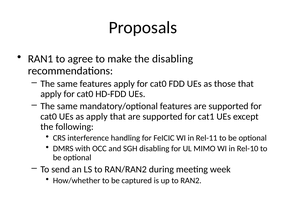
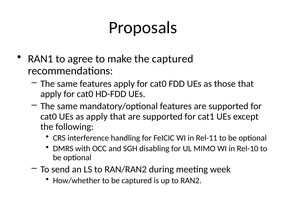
the disabling: disabling -> captured (173, 59)
